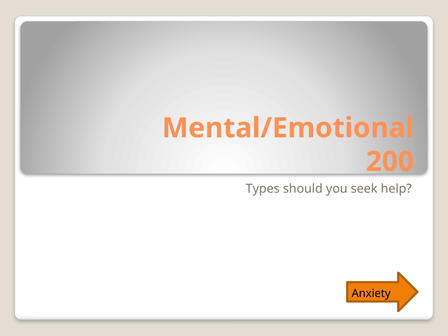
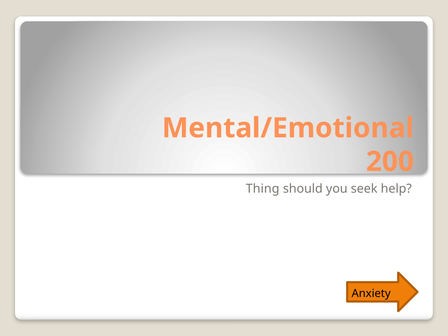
Types: Types -> Thing (263, 189)
